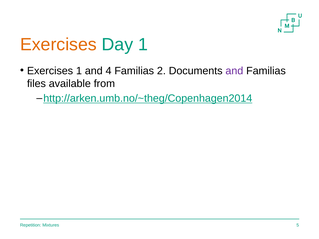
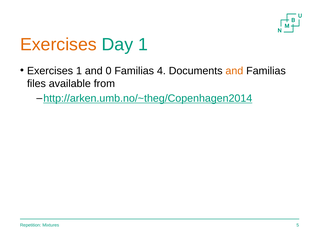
4: 4 -> 0 (109, 71)
2: 2 -> 4 (161, 71)
and colour: purple -> orange (234, 71)
